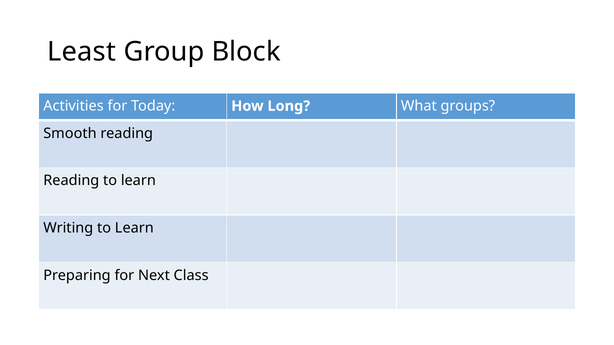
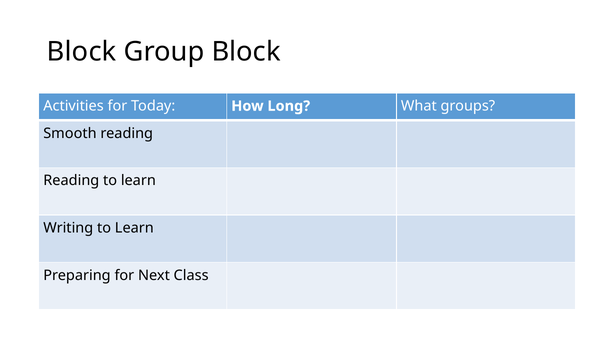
Least: Least -> Block (82, 52)
